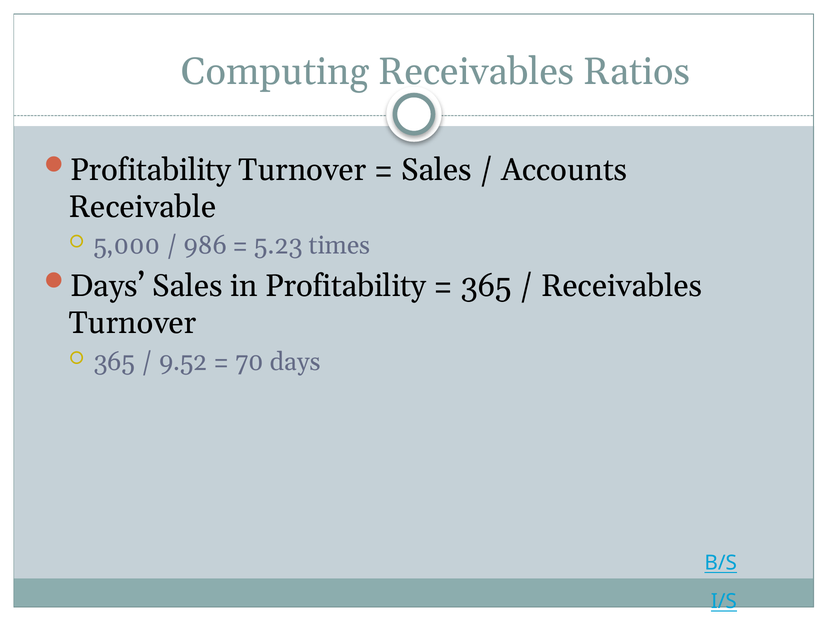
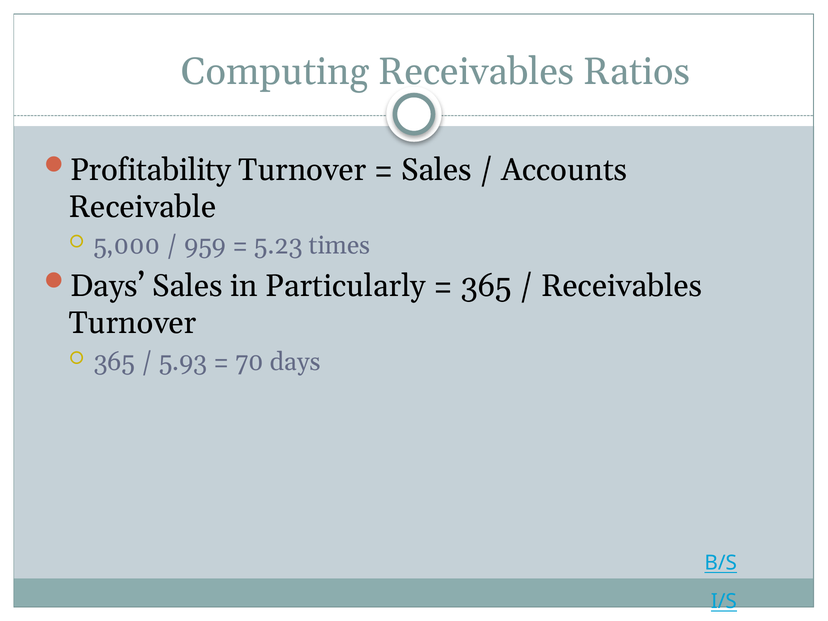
986: 986 -> 959 (205, 245)
in Profitability: Profitability -> Particularly (345, 286)
9.52: 9.52 -> 5.93 (183, 362)
